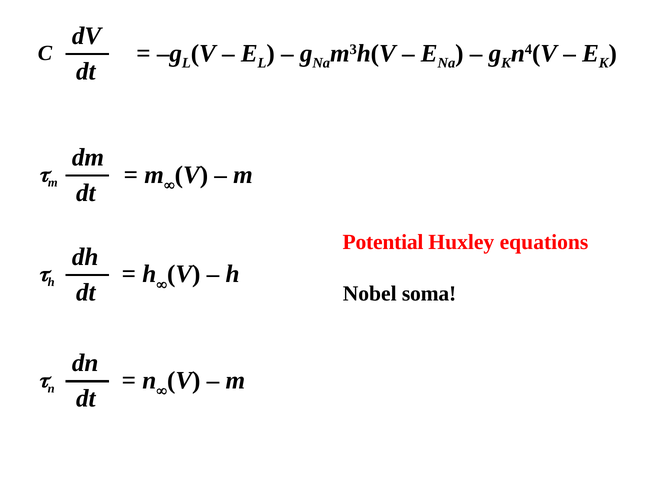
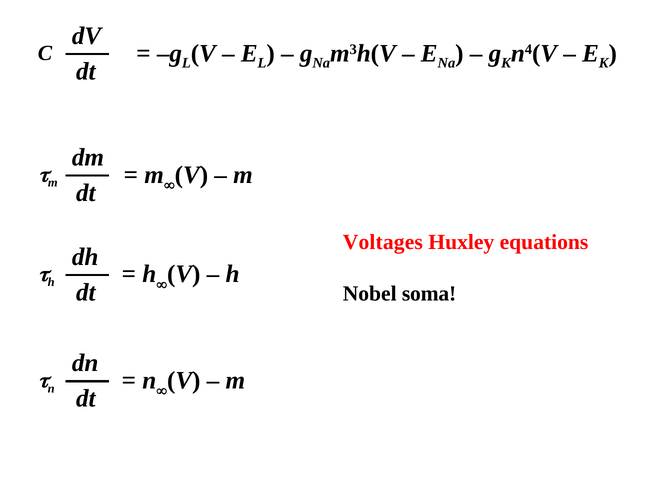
Potential: Potential -> Voltages (383, 242)
